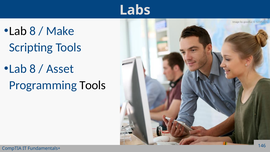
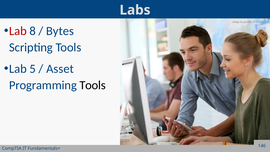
Lab colour: black -> red (18, 31)
Make: Make -> Bytes (60, 31)
8: 8 -> 5 (33, 69)
